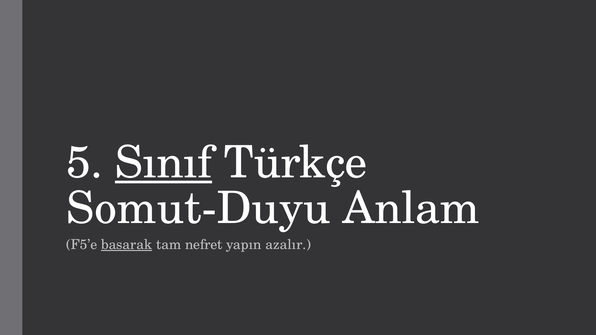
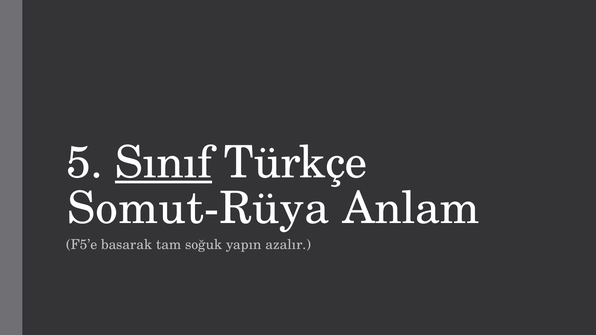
Somut-Duyu: Somut-Duyu -> Somut-Rüya (198, 209)
basarak underline: present -> none (127, 245)
nefret: nefret -> soğuk (204, 245)
